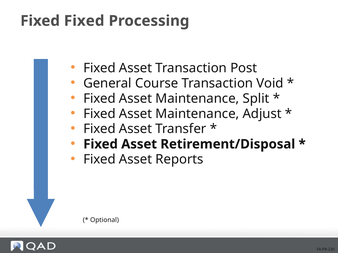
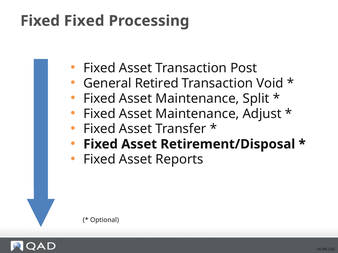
Course: Course -> Retired (157, 83)
